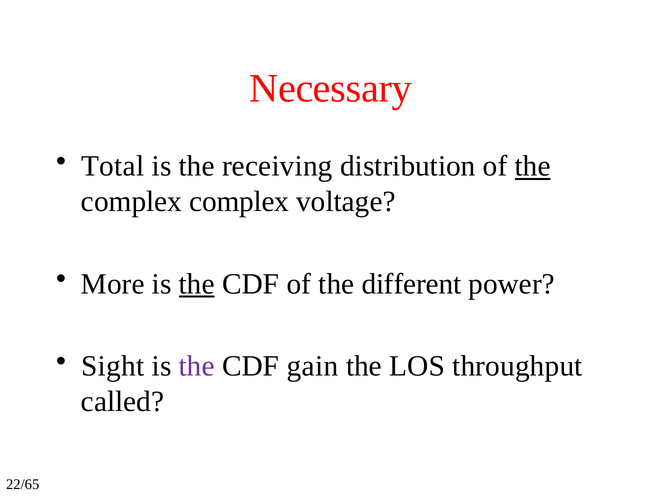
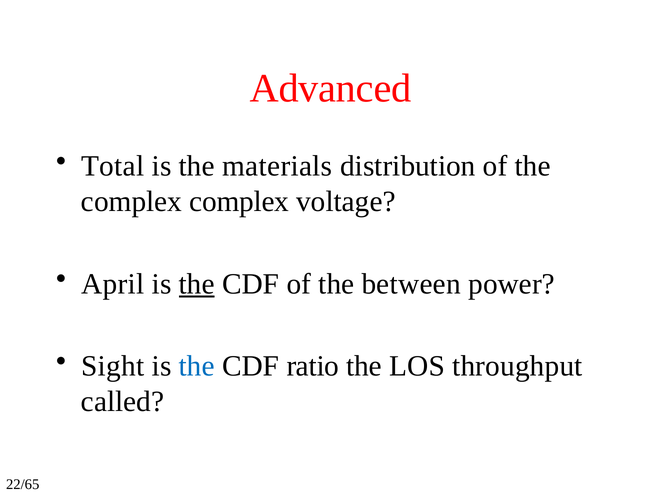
Necessary: Necessary -> Advanced (330, 88)
receiving: receiving -> materials (277, 166)
the underline: present -> none (533, 166)
More: More -> April (113, 284)
different: different -> between (411, 284)
the colour: purple -> blue (197, 366)
gain: gain -> ratio (313, 366)
